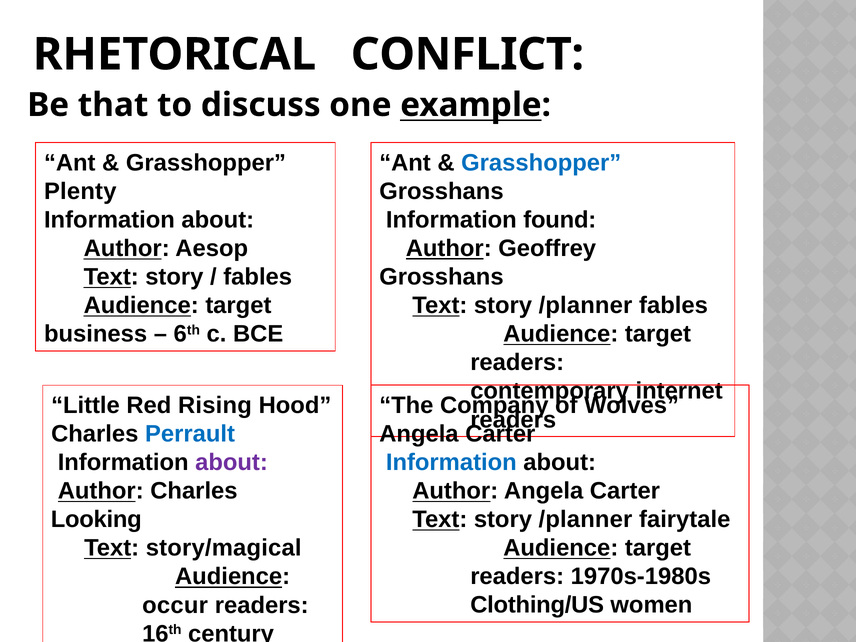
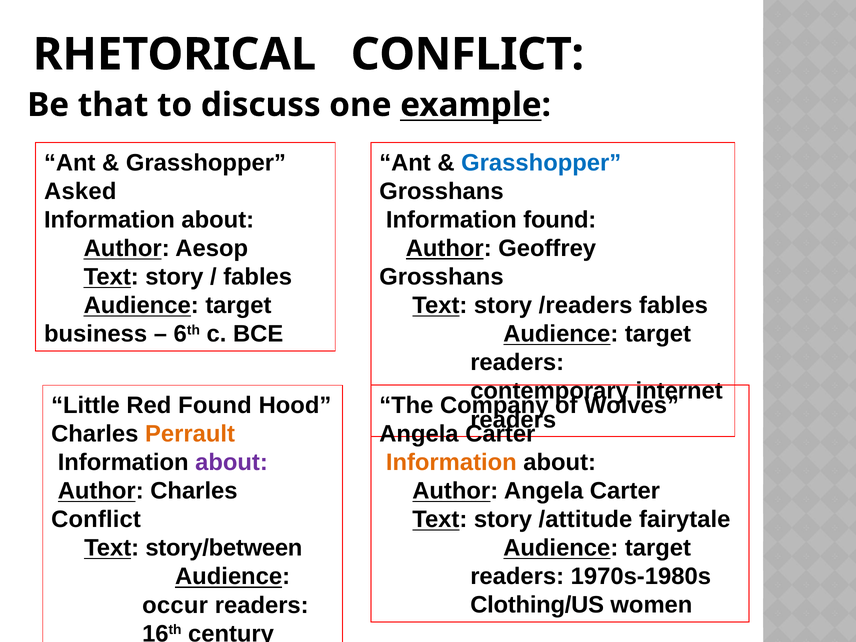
Plenty: Plenty -> Asked (80, 191)
/planner: /planner -> /readers (586, 305)
Red Rising: Rising -> Found (215, 405)
Perrault colour: blue -> orange (190, 434)
Information colour: blue -> orange (451, 462)
Looking: Looking -> Conflict (96, 520)
/planner: /planner -> /attitude (585, 519)
story/magical: story/magical -> story/between (224, 548)
